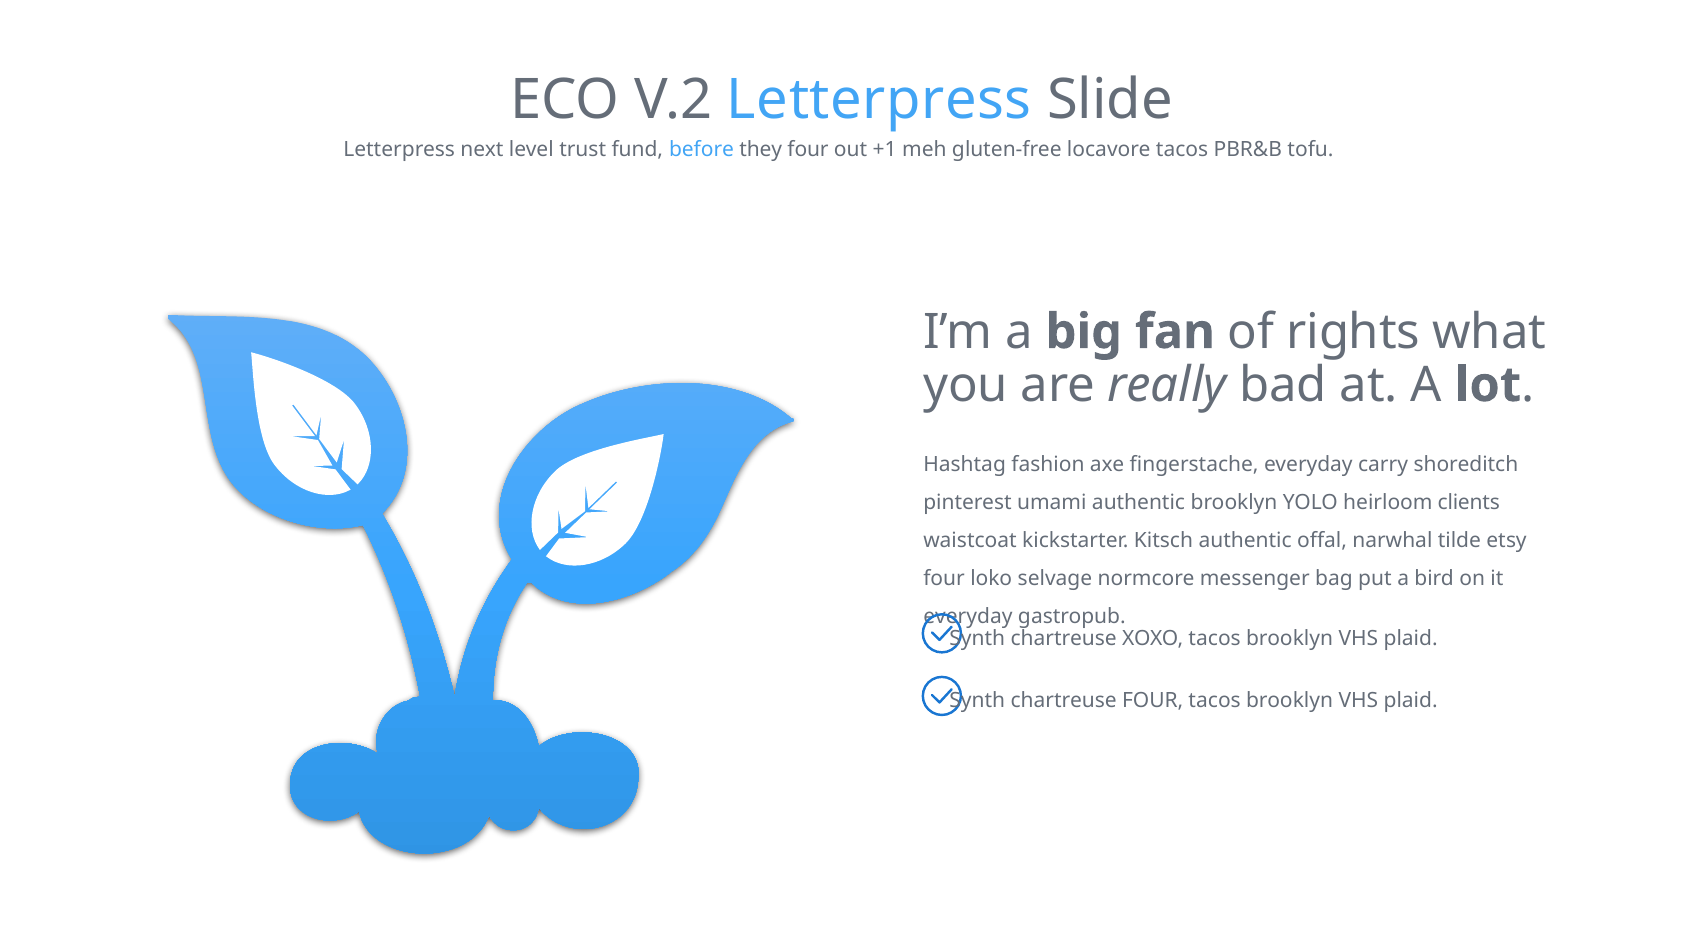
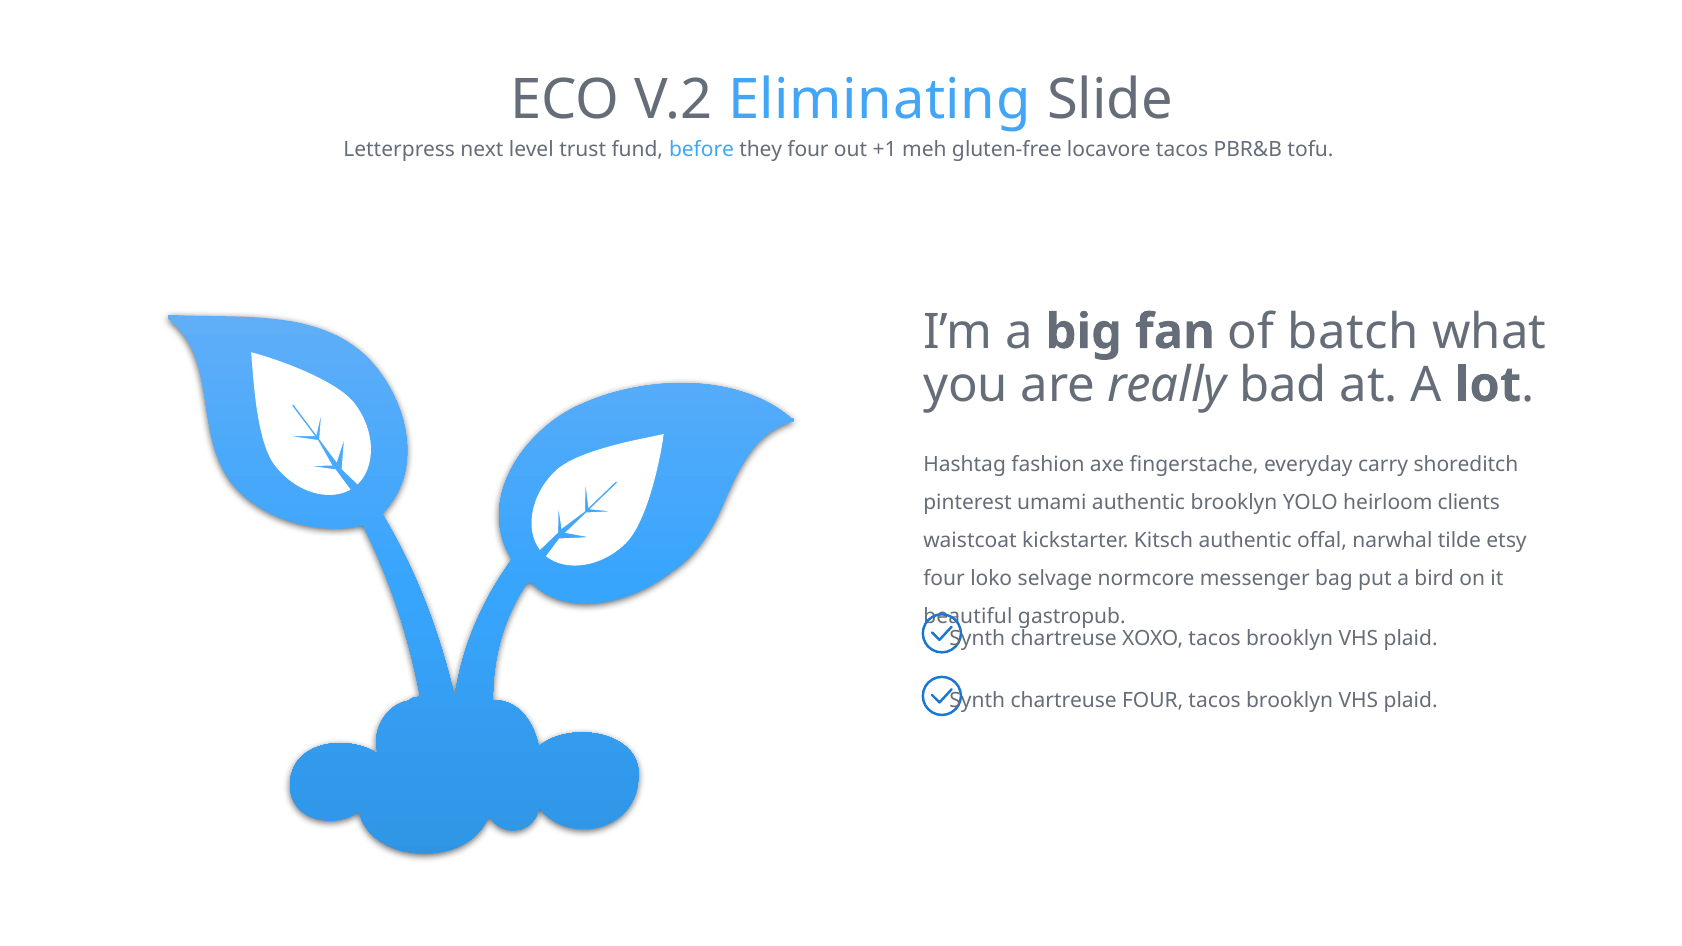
V.2 Letterpress: Letterpress -> Eliminating (879, 100)
rights: rights -> batch (1353, 332)
everyday: everyday -> beautiful (968, 616)
